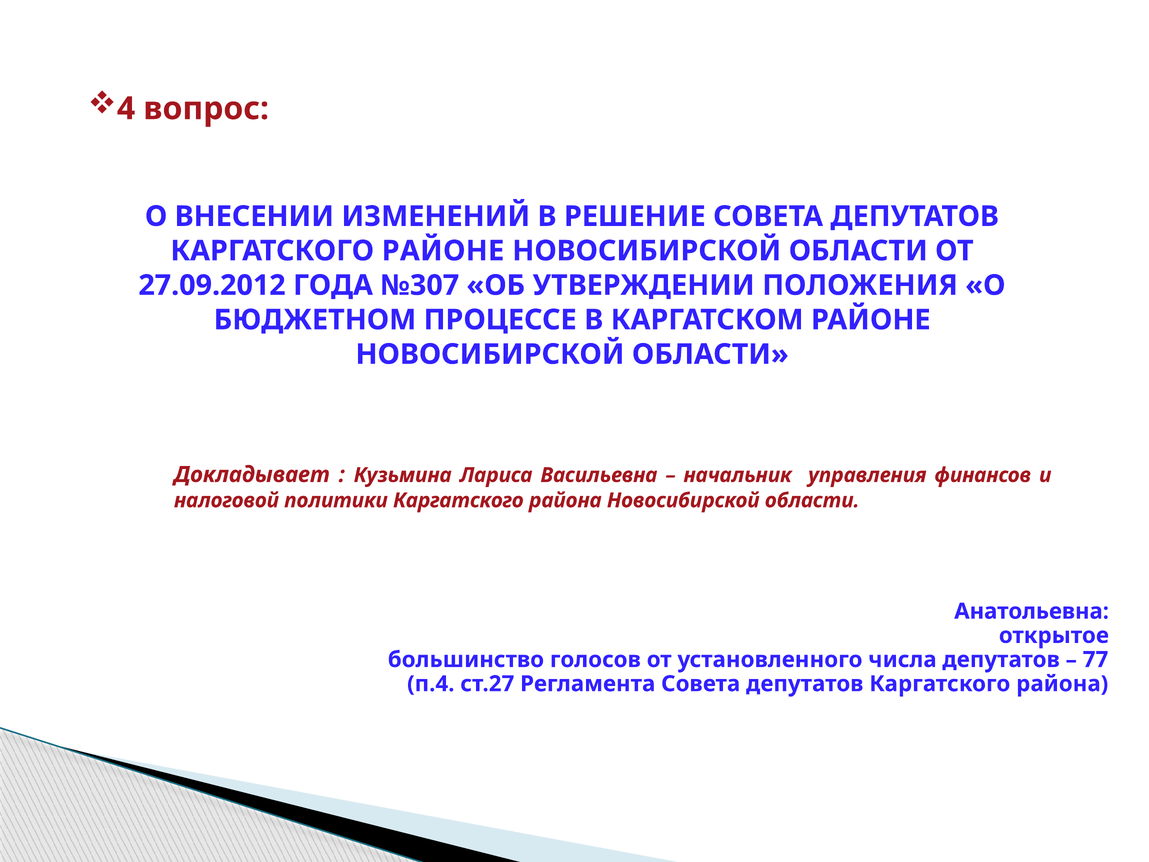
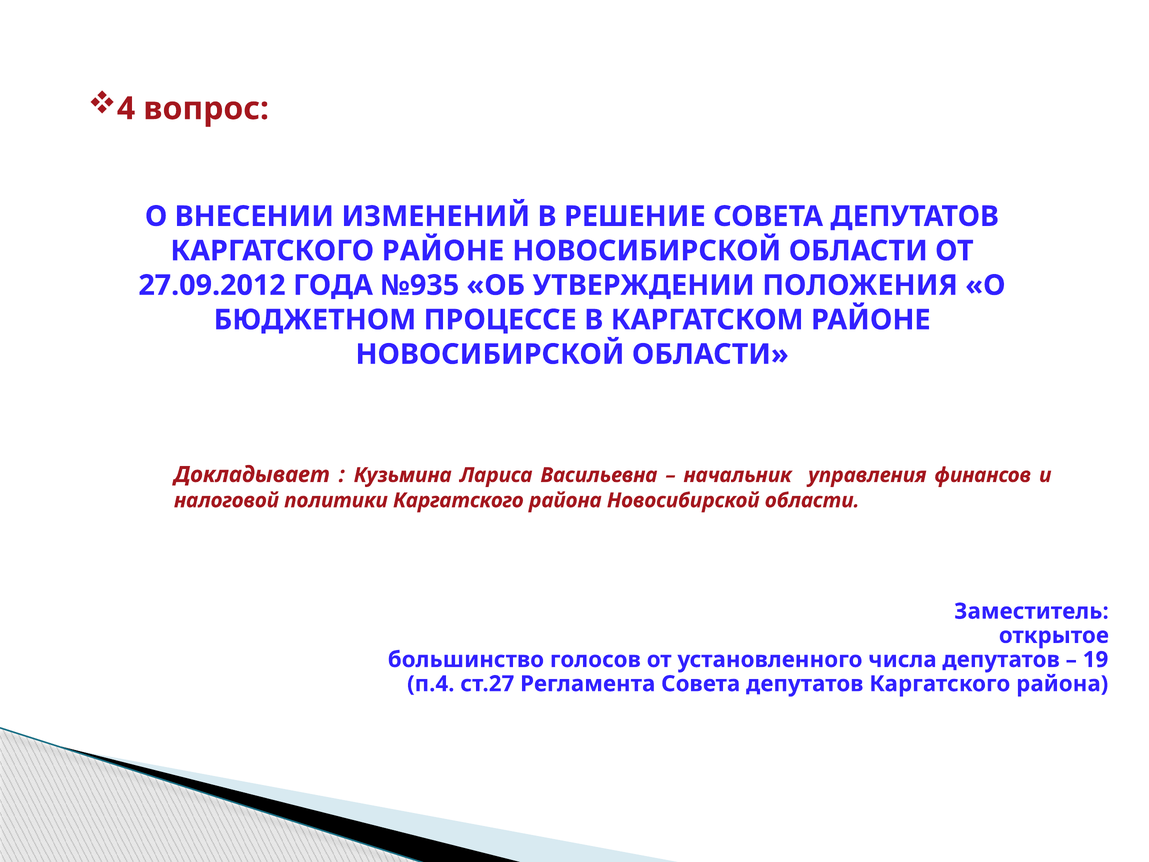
№307: №307 -> №935 (420, 285)
Анатольевна: Анатольевна -> Заместитель (1031, 611)
77: 77 -> 19 (1096, 659)
